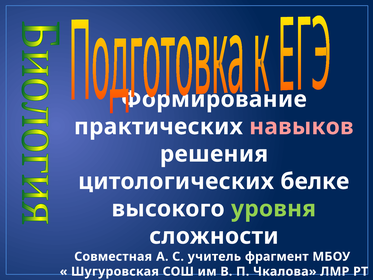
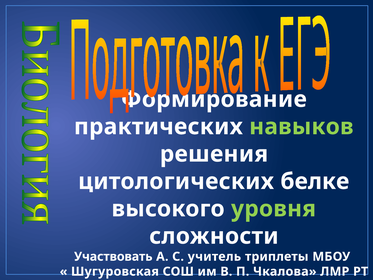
навыков colour: pink -> light green (301, 127)
Совместная: Совместная -> Участвовать (113, 256)
фрагмент: фрагмент -> триплеты (277, 256)
